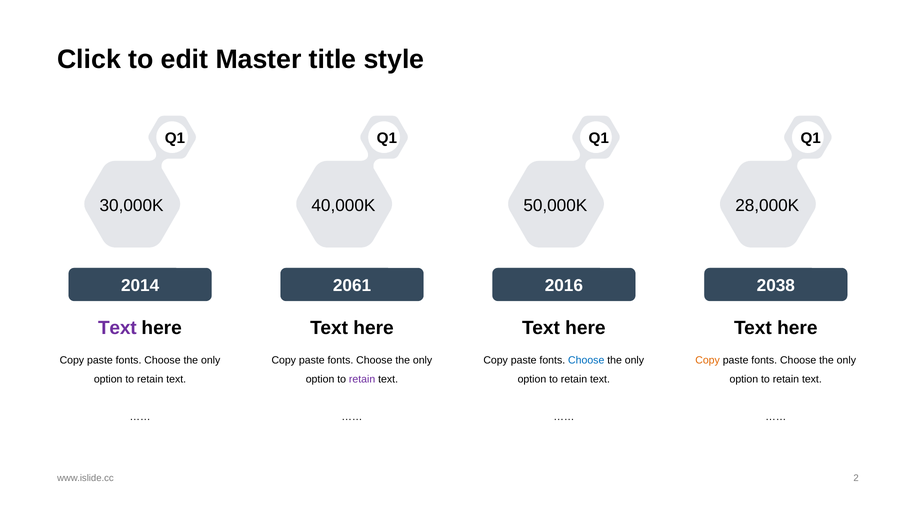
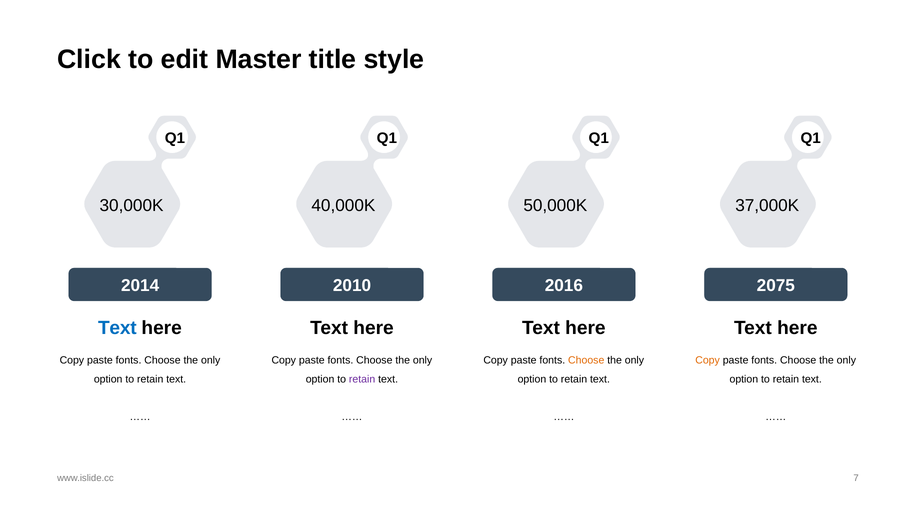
28,000K: 28,000K -> 37,000K (767, 206)
2061: 2061 -> 2010 (352, 286)
2038: 2038 -> 2075 (776, 286)
Text colour: purple -> blue (117, 328)
Choose colour: blue -> orange (586, 360)
2: 2 -> 7 (856, 478)
